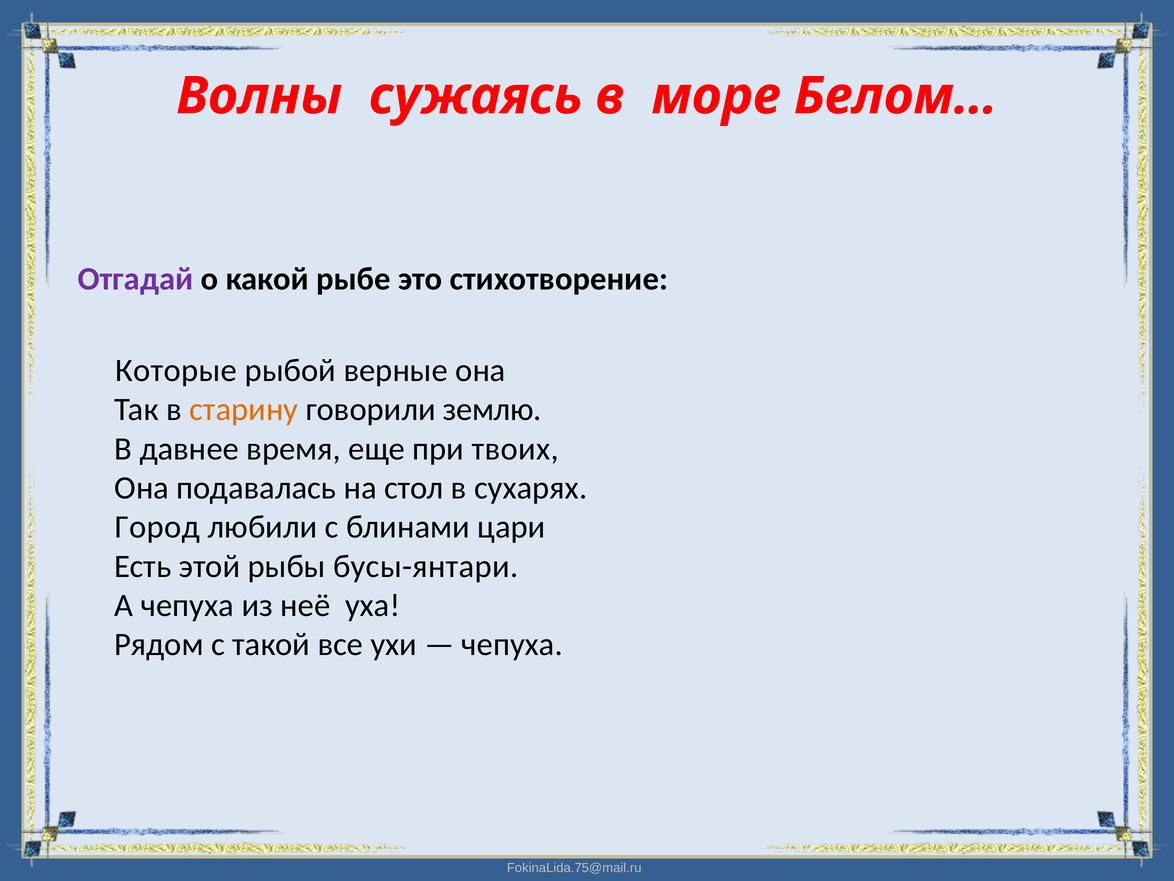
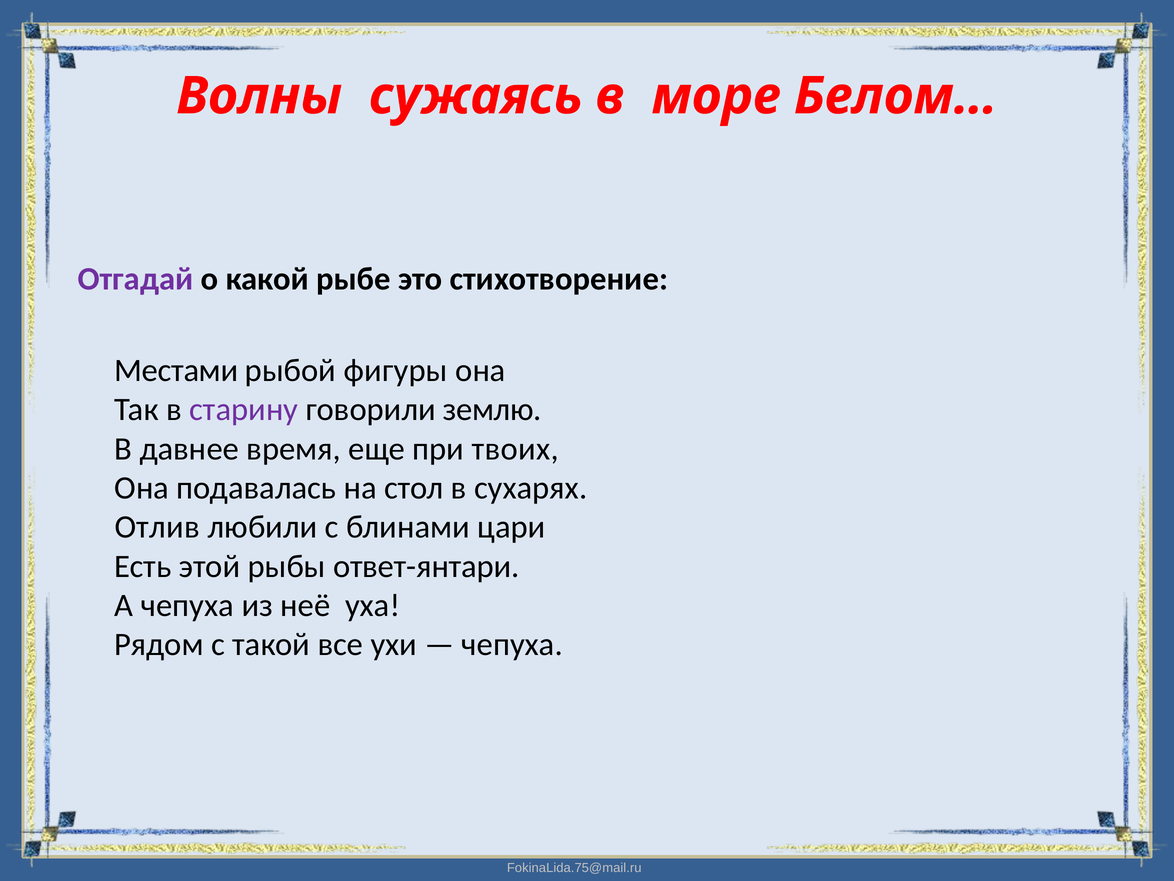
Которые: Которые -> Местами (176, 370)
верные: верные -> фигуры (396, 370)
старину colour: orange -> purple (244, 409)
Город: Город -> Отлив (157, 527)
бусы-янтари: бусы-янтари -> ответ-янтари (426, 566)
